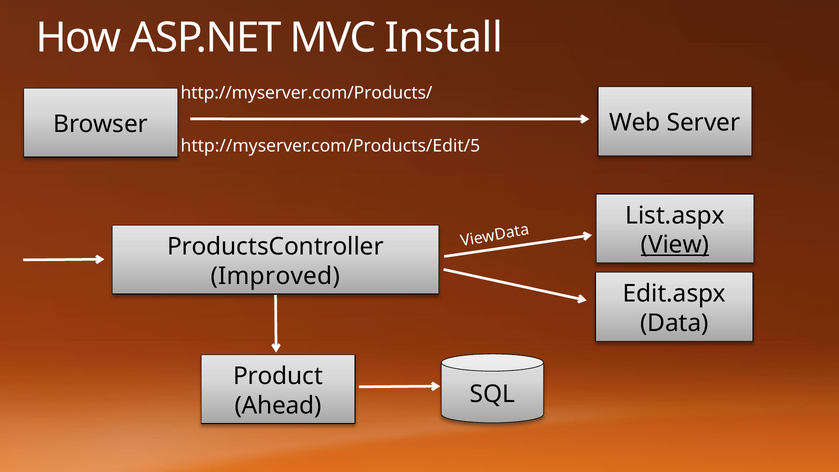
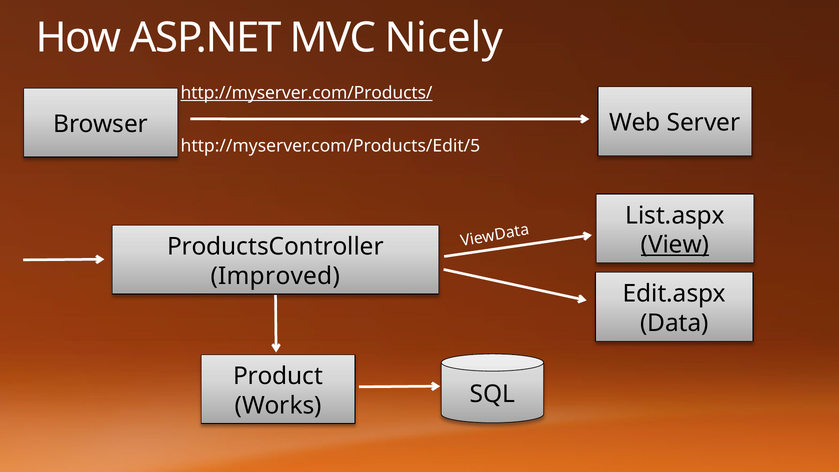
Install: Install -> Nicely (444, 38)
http://myserver.com/Products/ underline: none -> present (306, 93)
Ahead: Ahead -> Works (278, 406)
